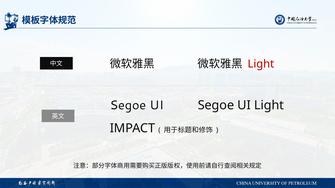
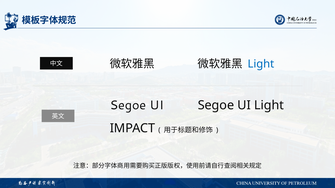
Light colour: red -> blue (261, 64)
